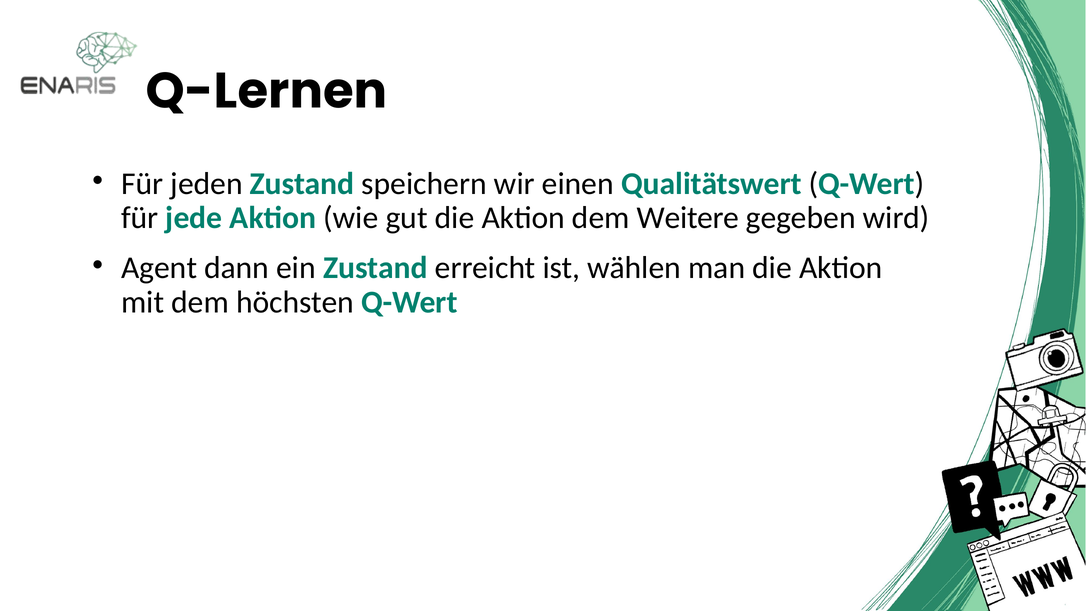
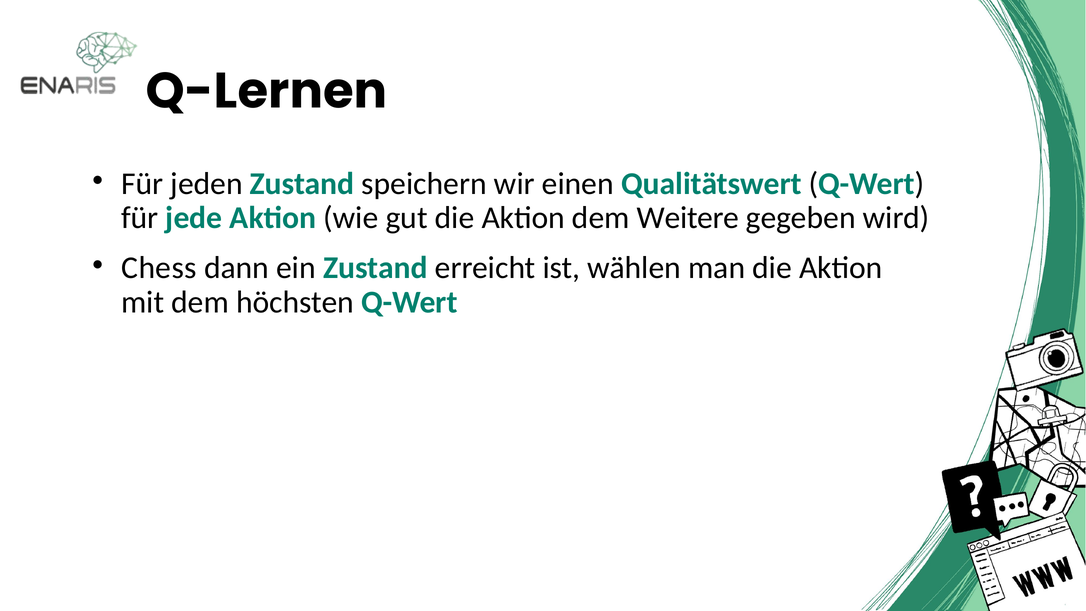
Agent: Agent -> Chess (159, 268)
